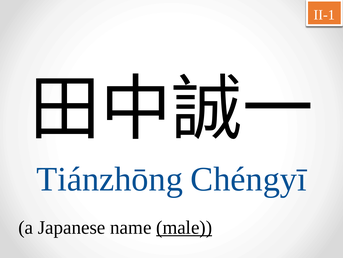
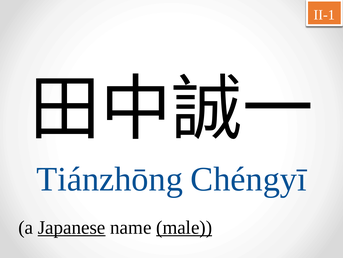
Japanese underline: none -> present (72, 227)
